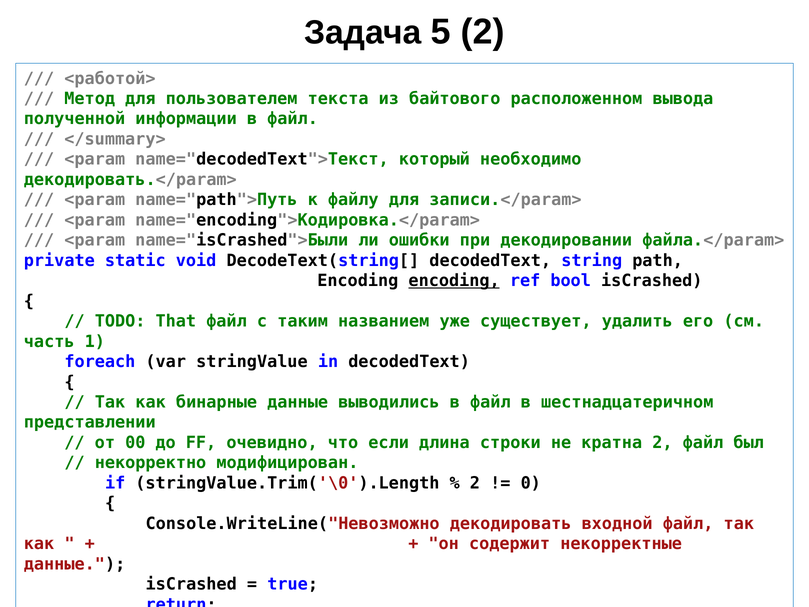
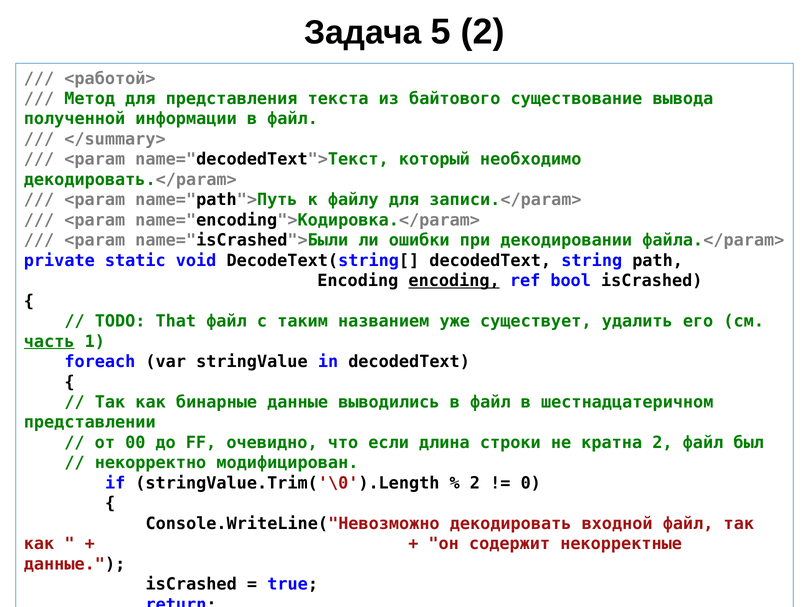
пользователем: пользователем -> представления (232, 99)
расположенном: расположенном -> существование (576, 99)
часть underline: none -> present (49, 341)
